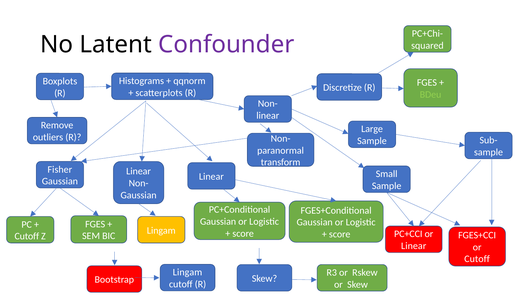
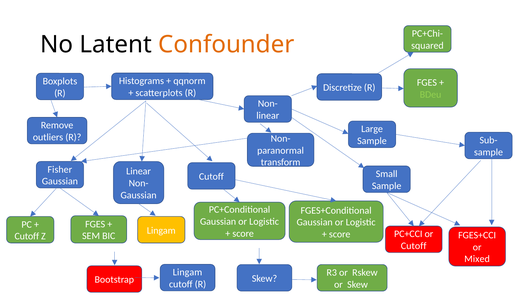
Confounder colour: purple -> orange (226, 44)
Linear: Linear -> Cutoff (211, 177)
Linear: Linear -> Cutoff (414, 246)
Cutoff: Cutoff -> Mixed (477, 259)
